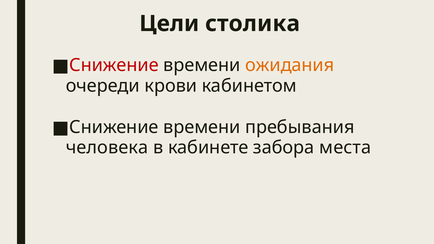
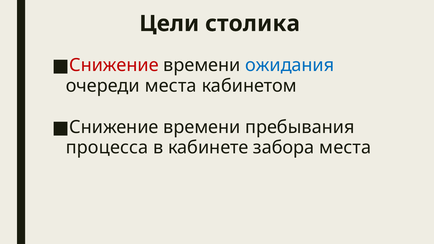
ожидания colour: orange -> blue (290, 65)
очереди крови: крови -> места (171, 86)
человека: человека -> процесса (107, 148)
